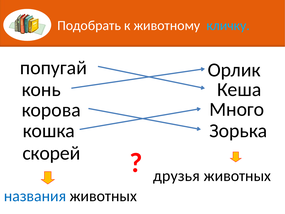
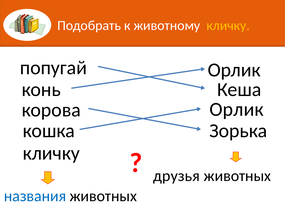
кличку colour: light blue -> yellow (228, 26)
Много: Много -> Орлик (237, 109)
скорей: скорей -> кличку (51, 153)
